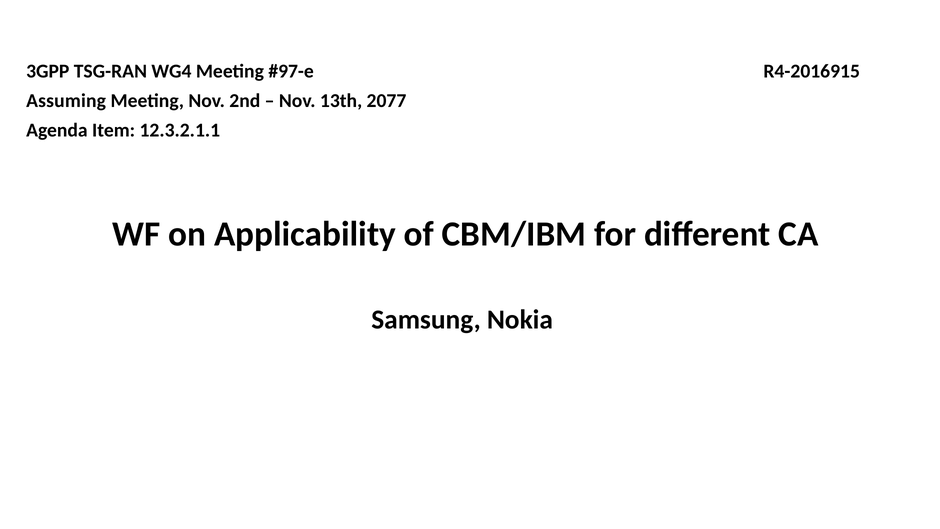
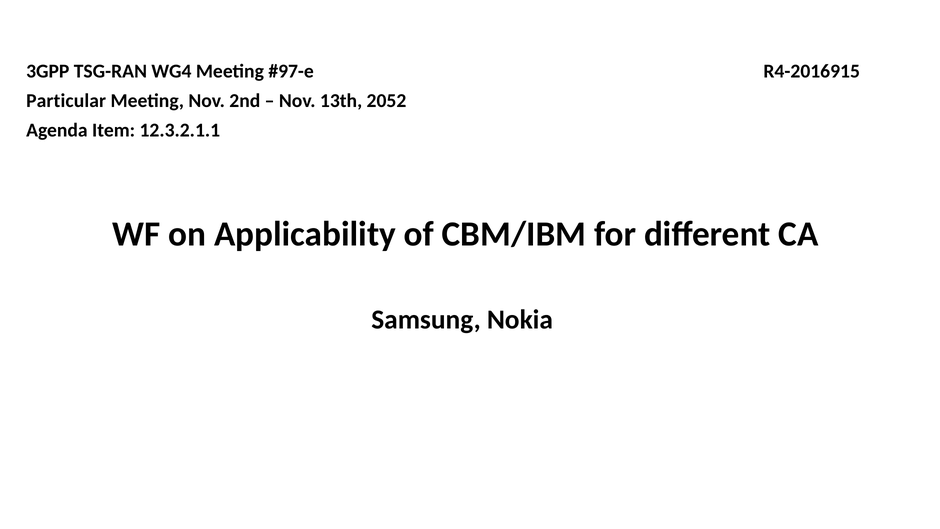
Assuming: Assuming -> Particular (66, 101)
2077: 2077 -> 2052 (386, 101)
